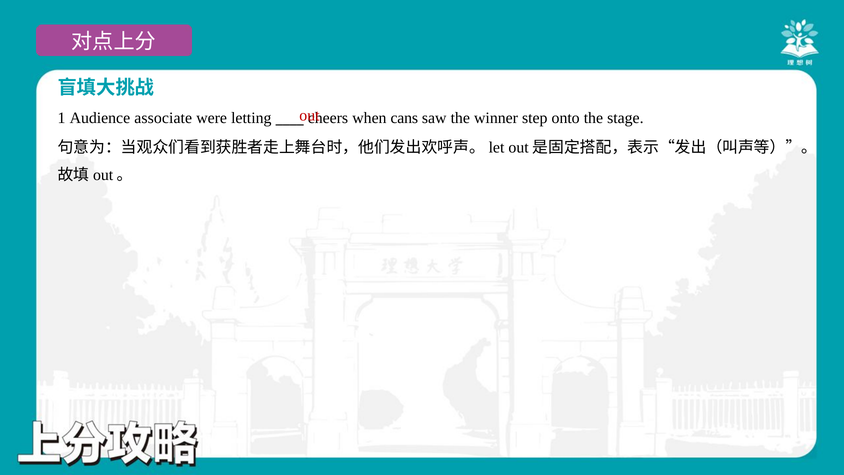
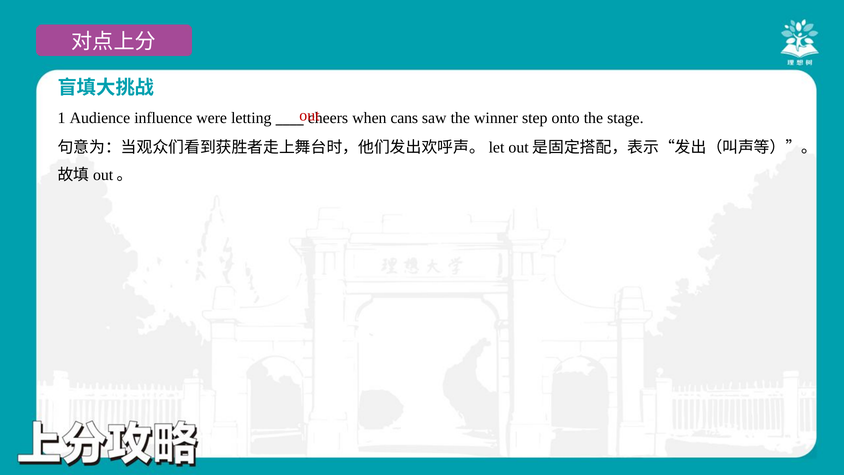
associate: associate -> influence (163, 118)
